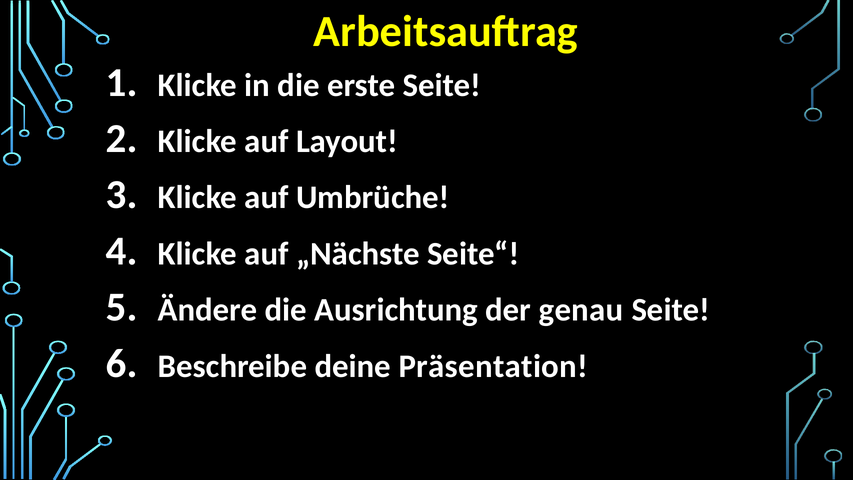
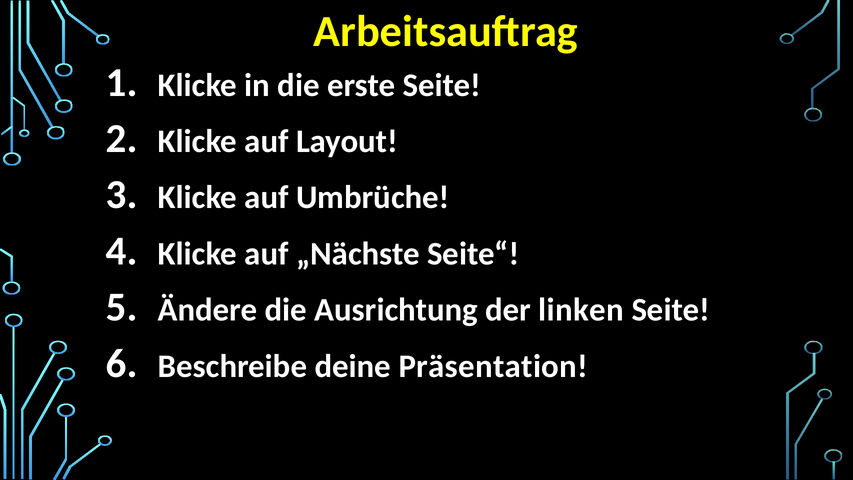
genau: genau -> linken (581, 310)
